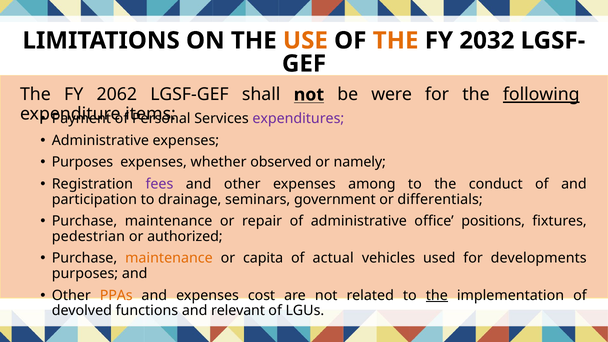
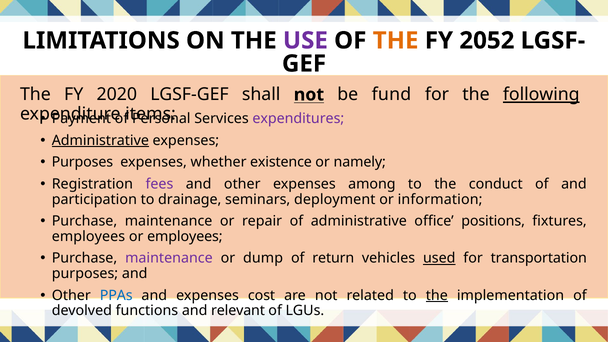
USE colour: orange -> purple (305, 41)
2032: 2032 -> 2052 (487, 41)
2062: 2062 -> 2020 (117, 95)
were: were -> fund (391, 95)
Administrative underline: none -> present (100, 140)
observed: observed -> existence (281, 162)
government: government -> deployment (335, 199)
differentials: differentials -> information (440, 199)
pedestrian: pedestrian -> employees (88, 236)
or authorized: authorized -> employees (185, 236)
maintenance colour: orange -> purple (169, 258)
capita: capita -> dump (263, 258)
actual: actual -> return (333, 258)
used underline: none -> present (439, 258)
developments: developments -> transportation (539, 258)
PPAs colour: orange -> blue (116, 295)
